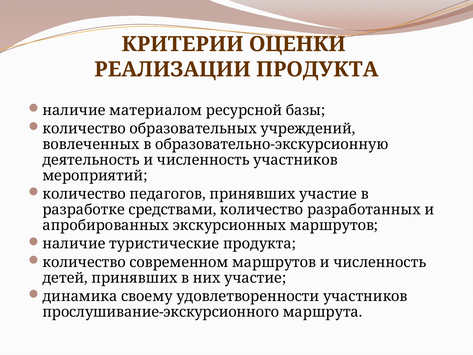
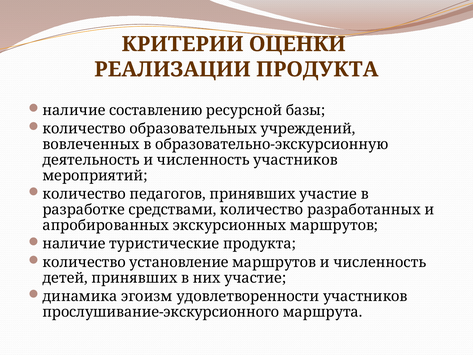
материалом: материалом -> составлению (156, 110)
современном: современном -> установление (179, 262)
своему: своему -> эгоизм (147, 296)
